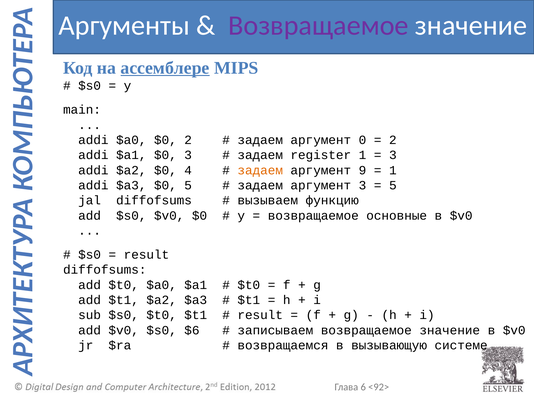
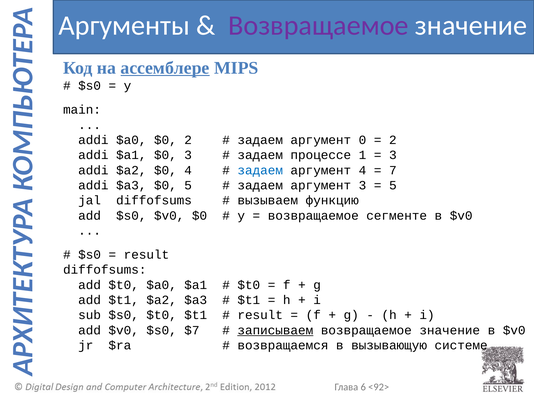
register: register -> процессе (321, 155)
задаем colour: orange -> blue (260, 170)
аргумент 9: 9 -> 4 (363, 170)
1: 1 -> 7 (393, 170)
основные: основные -> сегменте (397, 216)
$6: $6 -> $7 (192, 331)
записываем underline: none -> present (275, 331)
